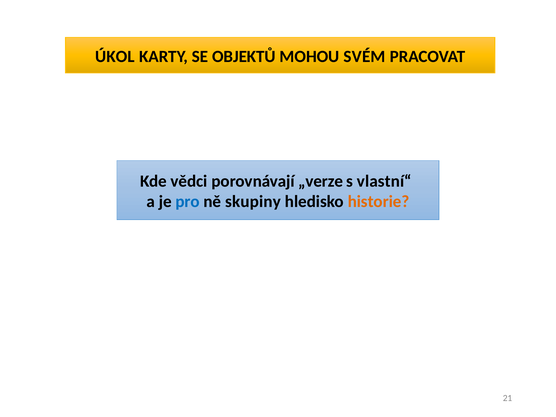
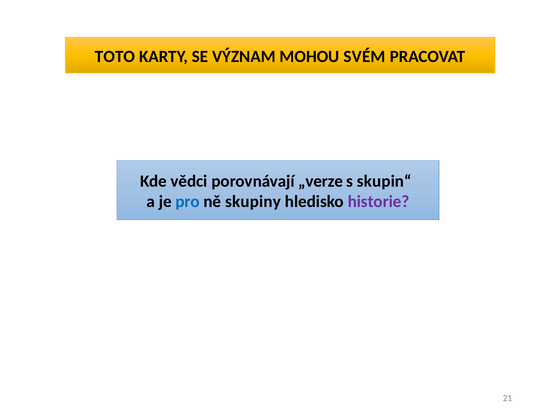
ÚKOL: ÚKOL -> TOTO (115, 56)
OBJEKTŮ: OBJEKTŮ -> VÝZNAM (244, 56)
vlastní“: vlastní“ -> skupin“ (384, 181)
historie colour: orange -> purple (378, 202)
